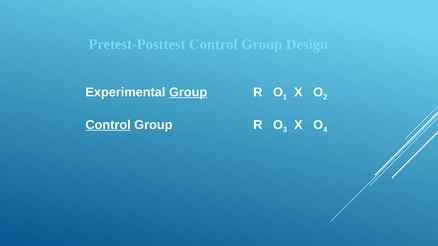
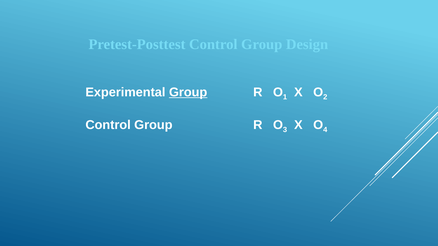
Control underline: present -> none (108, 125)
